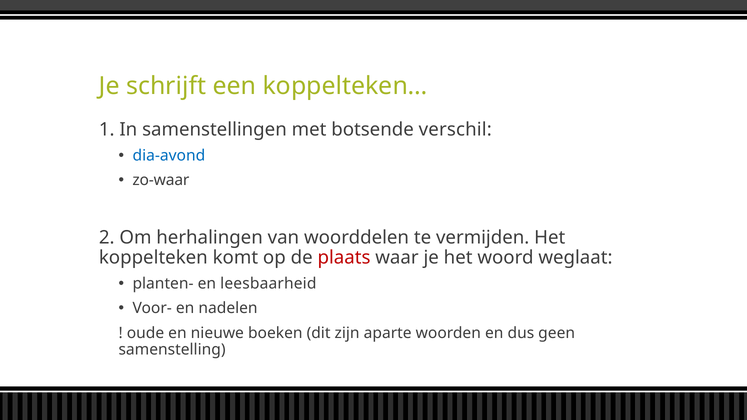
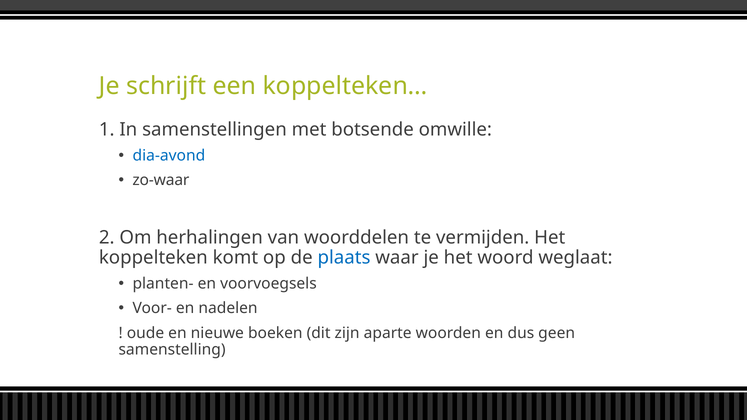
verschil: verschil -> omwille (455, 130)
plaats colour: red -> blue (344, 258)
leesbaarheid: leesbaarheid -> voorvoegsels (268, 284)
